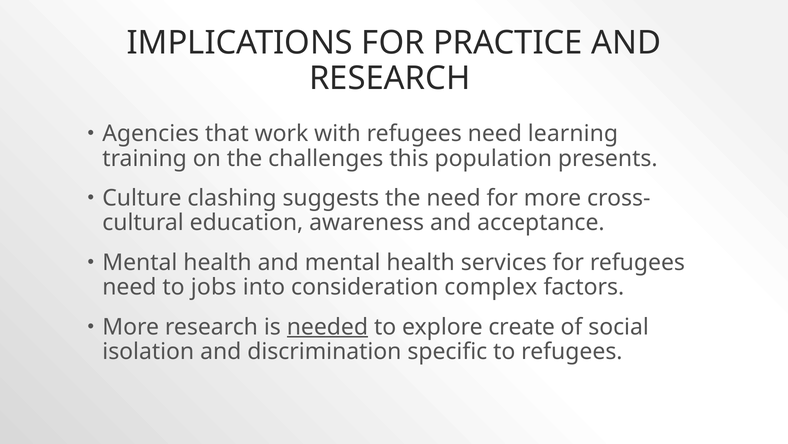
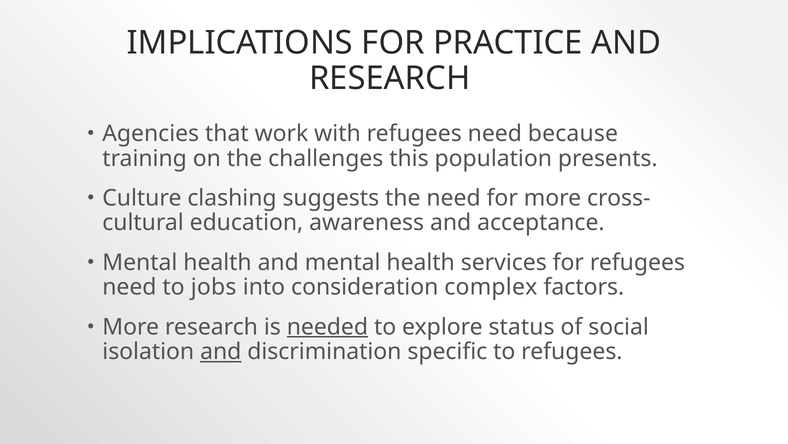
learning: learning -> because (573, 133)
create: create -> status (522, 326)
and underline: none -> present (221, 351)
